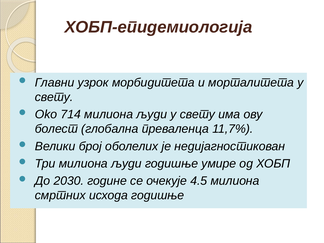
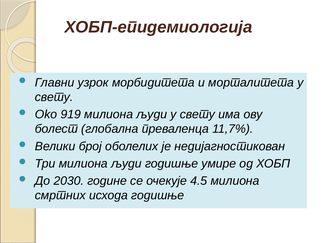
714: 714 -> 919 (71, 114)
